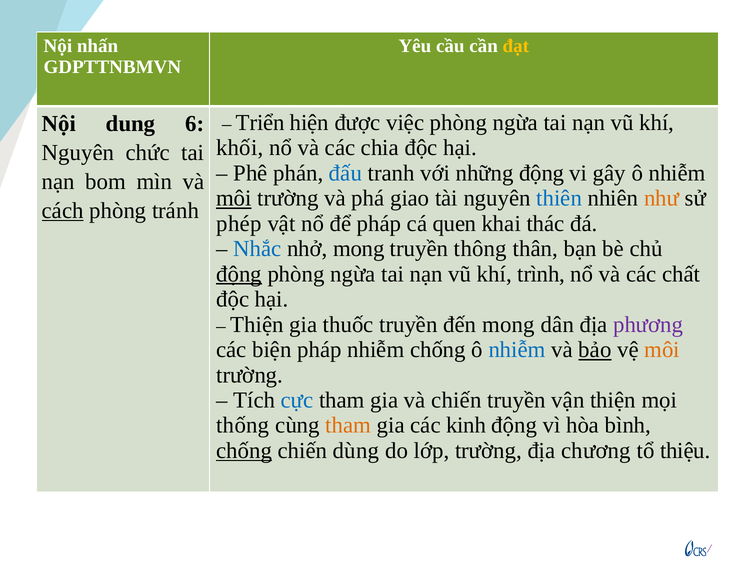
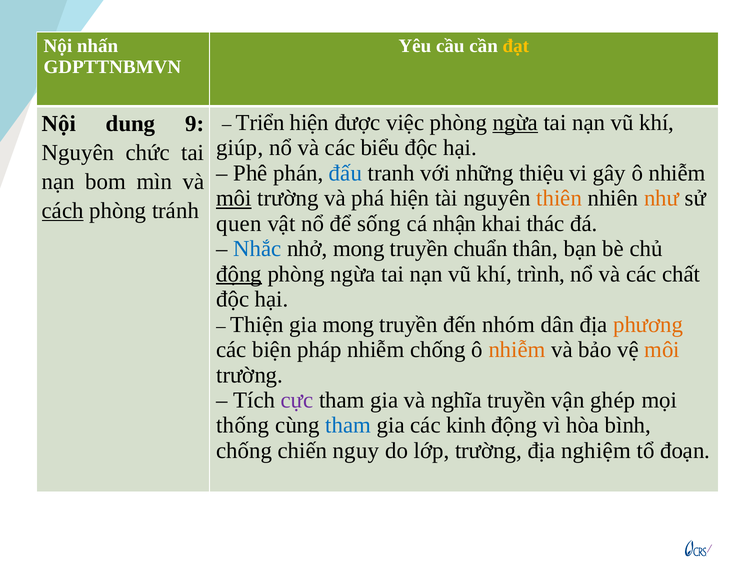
6: 6 -> 9 (195, 124)
ngừa underline: none -> present (515, 123)
khối: khối -> giúp (240, 148)
chia: chia -> biểu (380, 148)
những động: động -> thiệu (542, 173)
phá giao: giao -> hiện (410, 198)
thiên colour: blue -> orange (559, 198)
phép: phép -> quen (239, 224)
để pháp: pháp -> sống (379, 224)
quen: quen -> nhận (455, 224)
thông: thông -> chuẩn (481, 249)
gia thuốc: thuốc -> mong (348, 324)
đến mong: mong -> nhóm (508, 324)
phương colour: purple -> orange (648, 324)
nhiễm colour: blue -> orange (517, 350)
bảo underline: present -> none (595, 350)
cực colour: blue -> purple (297, 400)
và chiến: chiến -> nghĩa (456, 400)
vận thiện: thiện -> ghép (613, 400)
tham colour: orange -> blue (348, 425)
chống underline: present -> none (244, 451)
dùng: dùng -> nguy (356, 451)
chương: chương -> nghiệm (596, 451)
thiệu: thiệu -> đoạn (685, 451)
